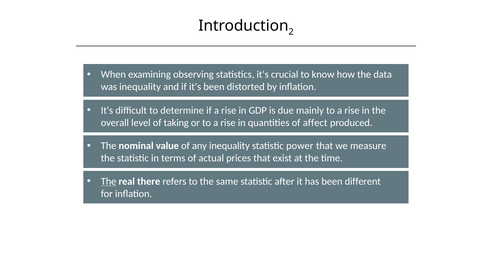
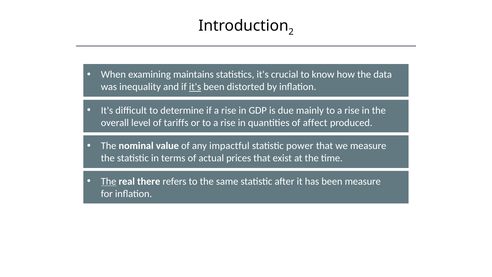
observing: observing -> maintains (193, 75)
it's underline: none -> present (195, 87)
taking: taking -> tariffs (176, 123)
any inequality: inequality -> impactful (229, 146)
been different: different -> measure (363, 181)
